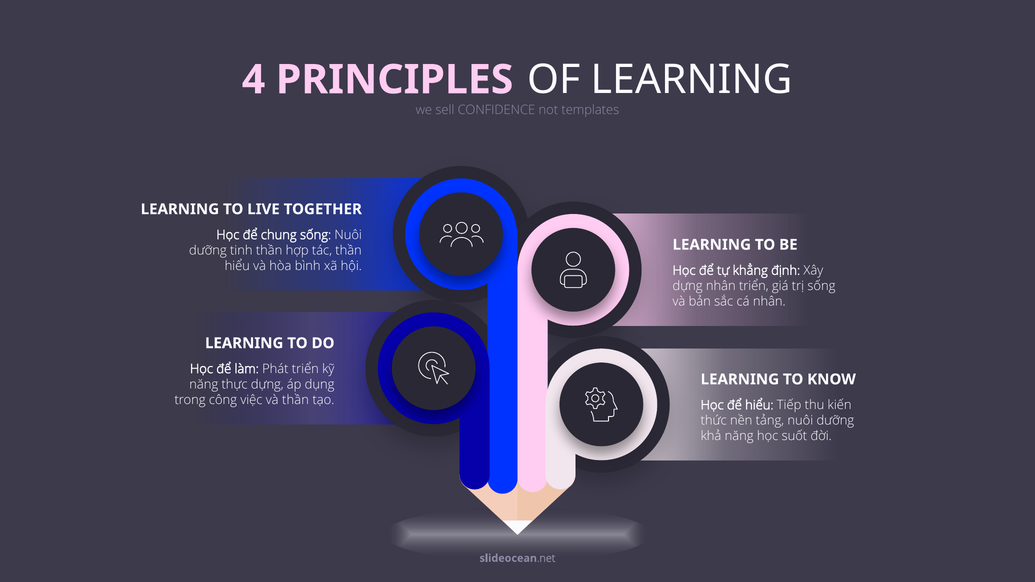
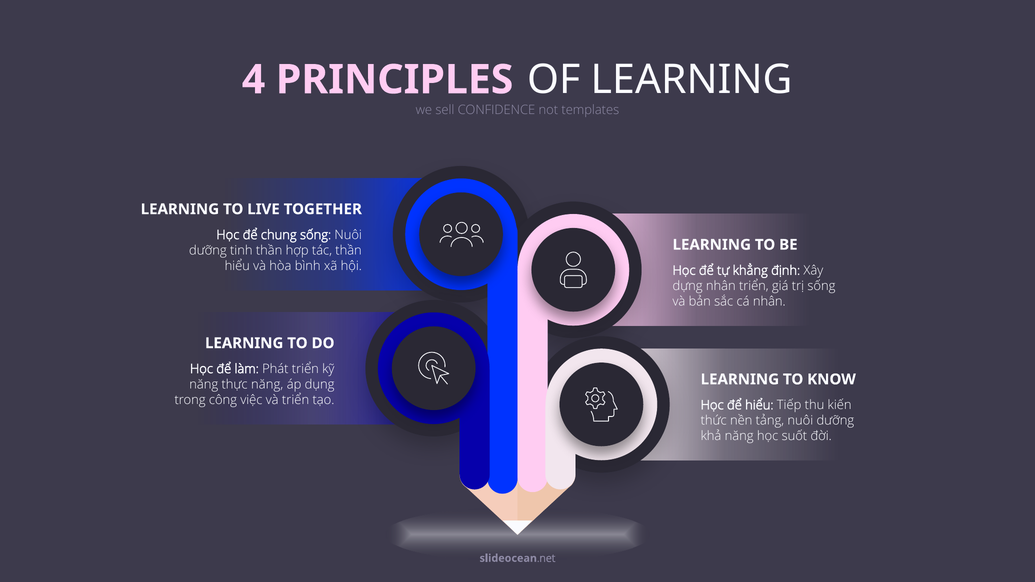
thực dựng: dựng -> năng (267, 385)
và thần: thần -> triển (296, 400)
